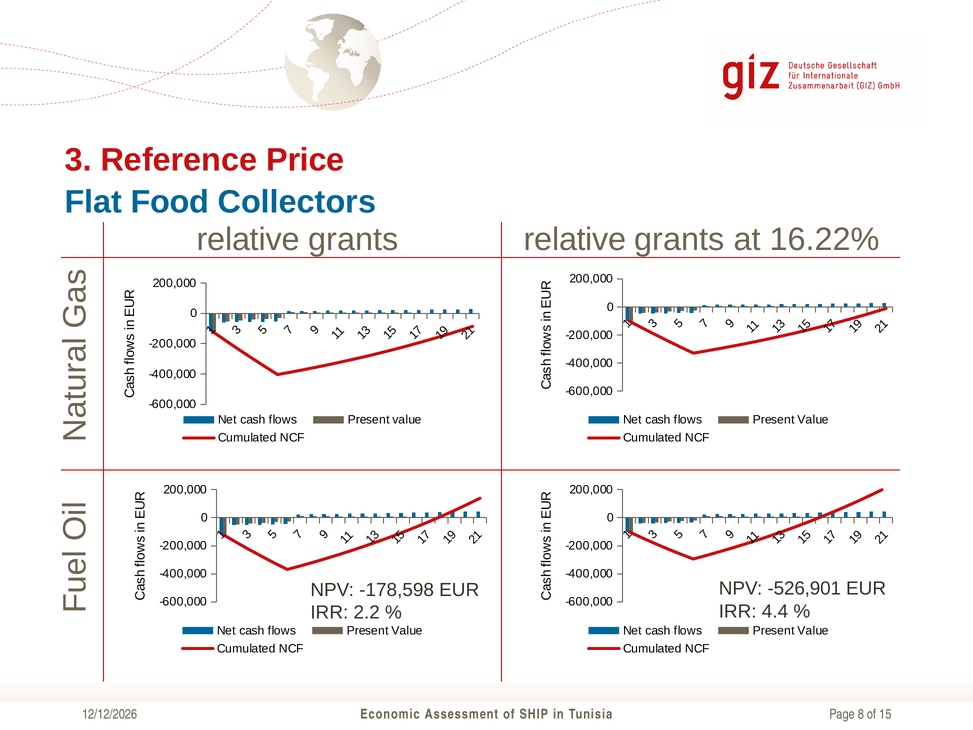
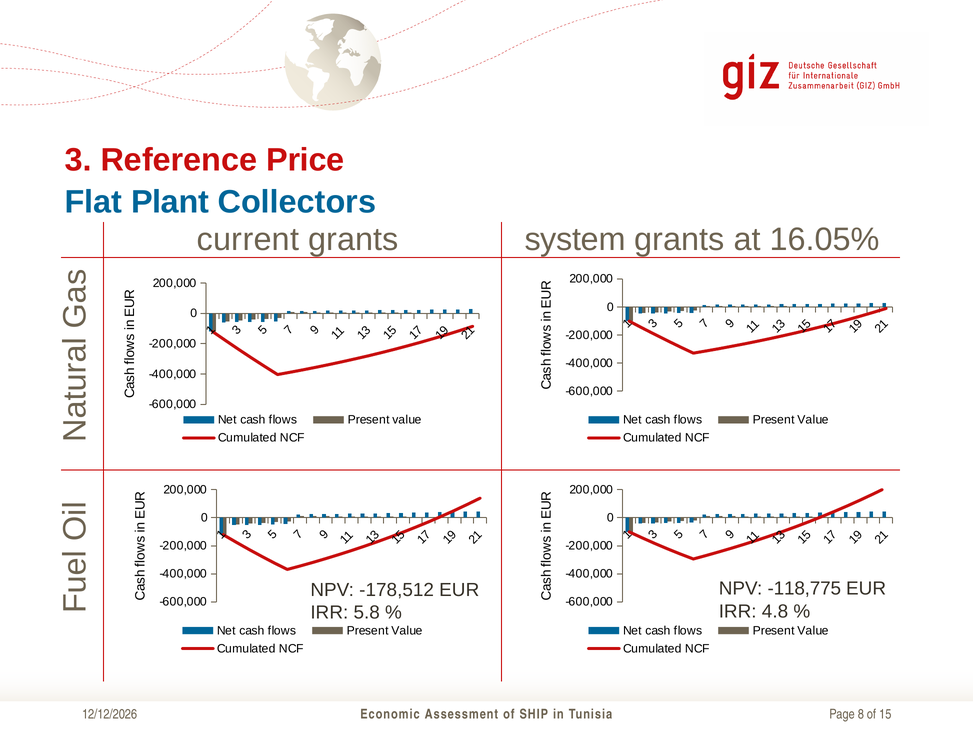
Food: Food -> Plant (170, 202)
relative: relative -> current (248, 239)
grants relative: relative -> system (575, 239)
16.22%: 16.22% -> 16.05% (825, 239)
-526,901: -526,901 -> -118,775 (804, 588)
-178,598: -178,598 -> -178,512 (397, 590)
4.4: 4.4 -> 4.8 (775, 611)
2.2: 2.2 -> 5.8 (367, 612)
